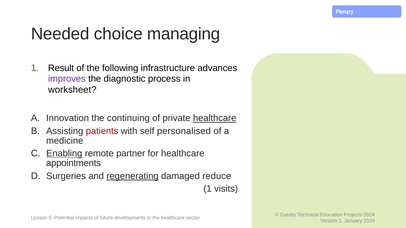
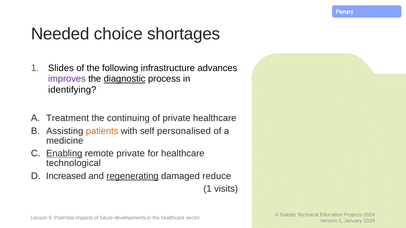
managing: managing -> shortages (184, 34)
Result: Result -> Slides (61, 68)
diagnostic underline: none -> present (125, 79)
worksheet: worksheet -> identifying (72, 90)
Innovation: Innovation -> Treatment (68, 118)
healthcare underline: present -> none (215, 118)
patients colour: red -> orange (102, 131)
remote partner: partner -> private (131, 154)
appointments: appointments -> technological (73, 163)
Surgeries: Surgeries -> Increased (66, 176)
